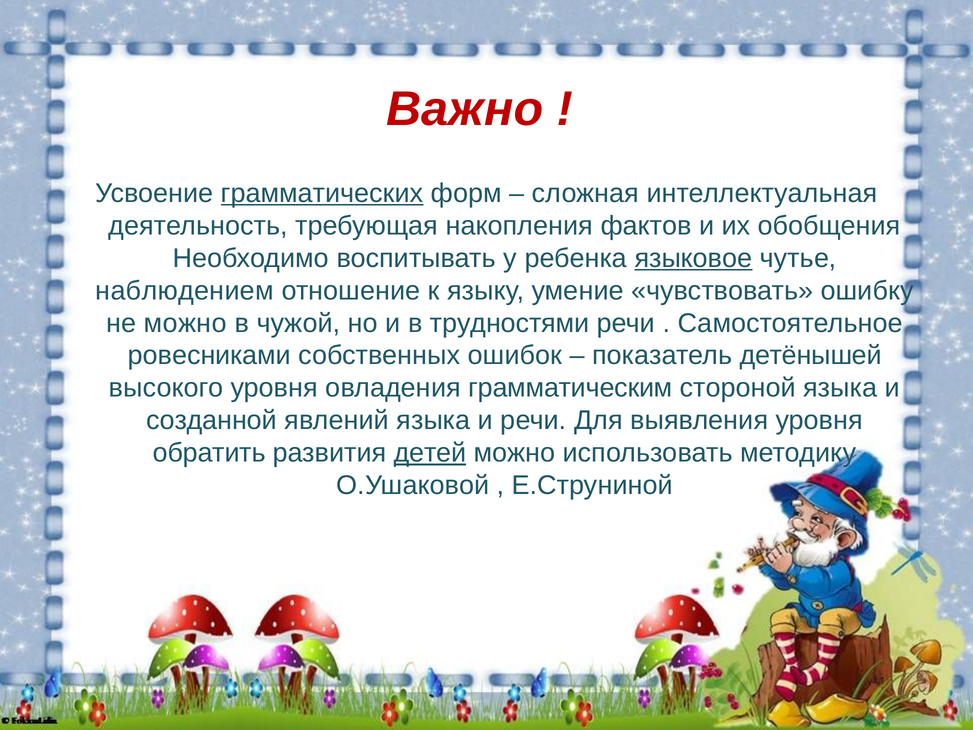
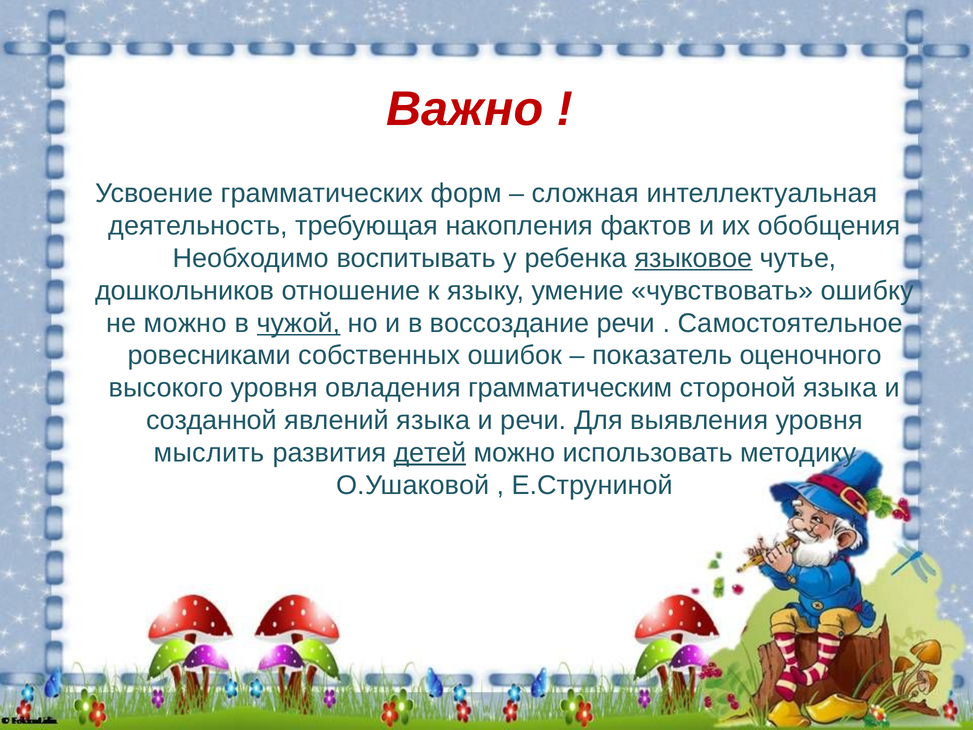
грамматических underline: present -> none (322, 193)
наблюдением: наблюдением -> дошкольников (185, 291)
чужой underline: none -> present (299, 323)
трудностями: трудностями -> воссоздание (510, 323)
детёнышей: детёнышей -> оценочного (811, 355)
обратить: обратить -> мыслить (209, 453)
